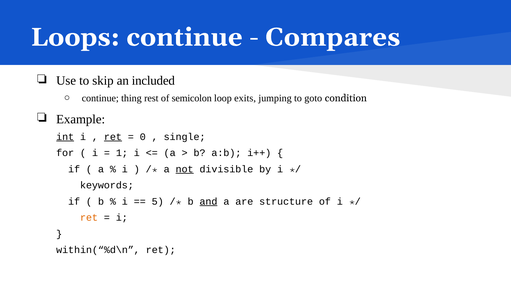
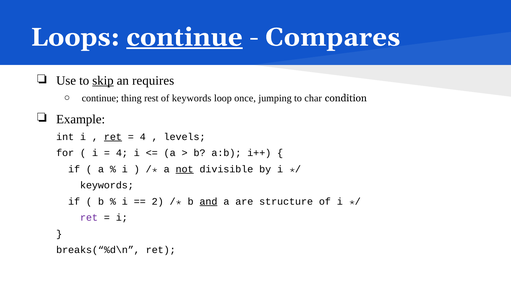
continue underline: none -> present (184, 37)
skip underline: none -> present (103, 81)
included: included -> requires (153, 81)
of semicolon: semicolon -> keywords (192, 98)
exits: exits -> once (245, 98)
goto: goto -> char (313, 98)
int underline: present -> none (65, 137)
0: 0 -> 4 (143, 137)
single: single -> levels (185, 137)
1: 1 -> 4 (122, 153)
5: 5 -> 2 (158, 202)
ret colour: orange -> purple (89, 218)
within(“%d\n: within(“%d\n -> breaks(“%d\n (98, 250)
